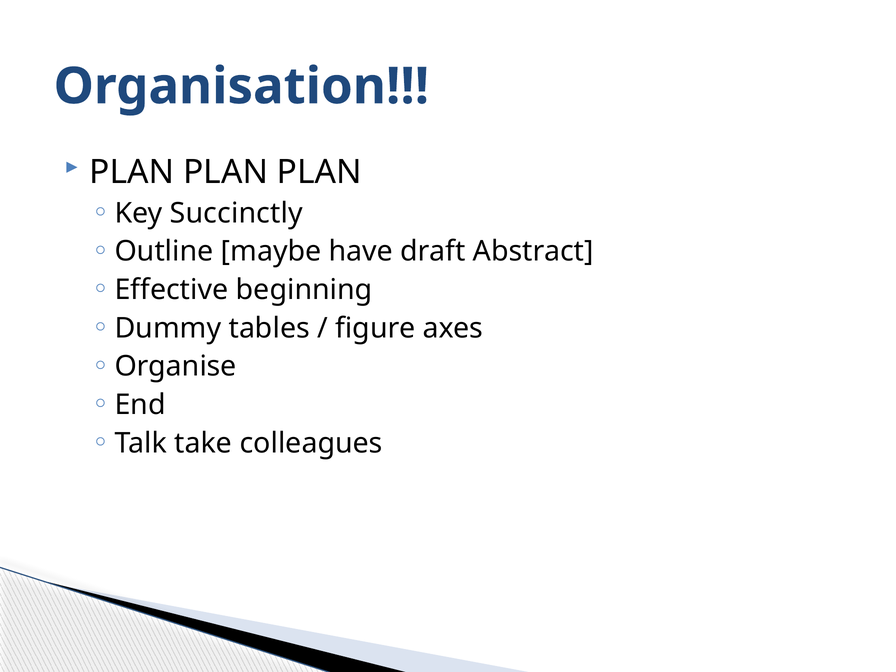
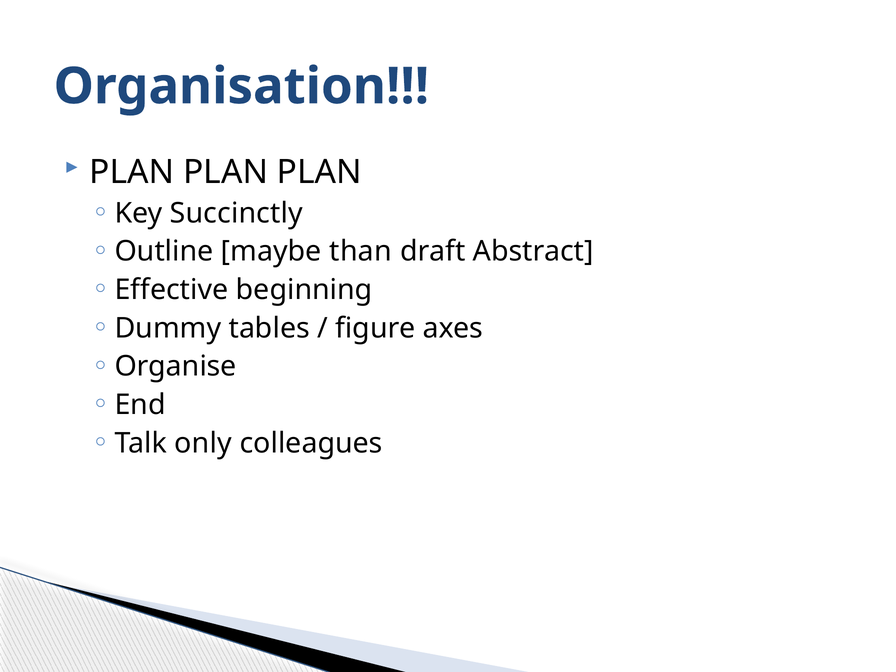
have: have -> than (361, 251)
take: take -> only (203, 443)
